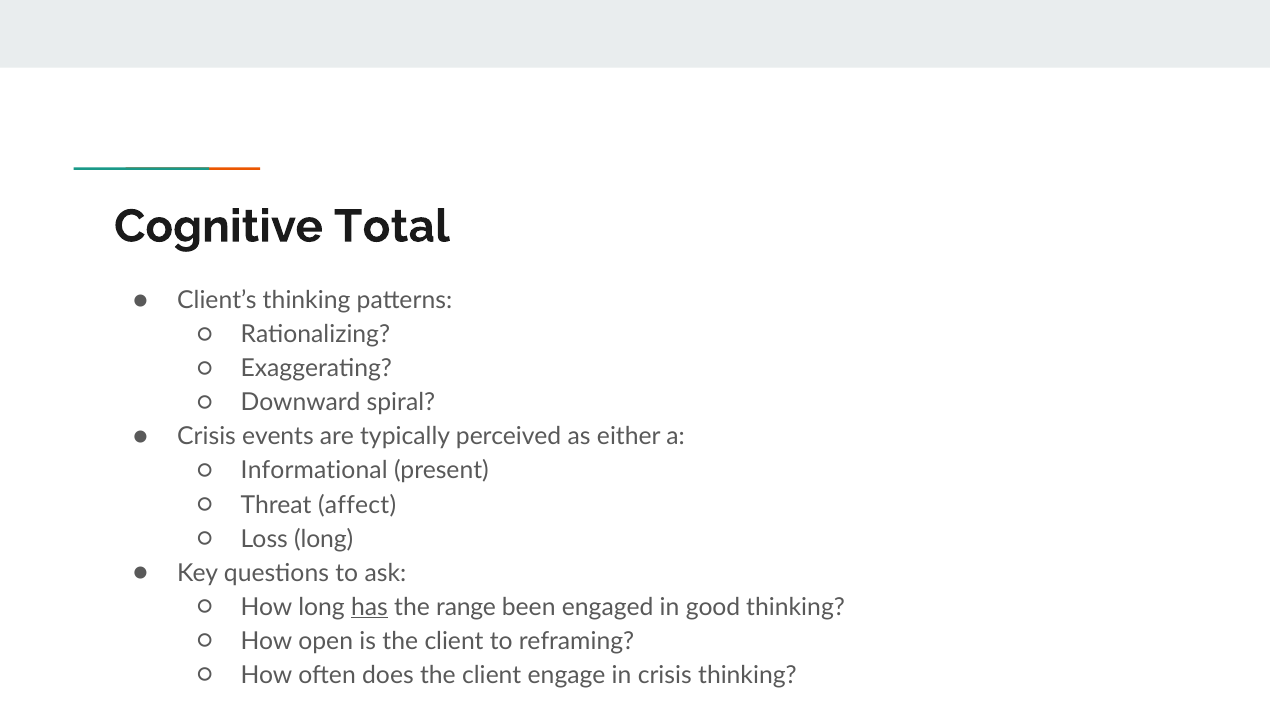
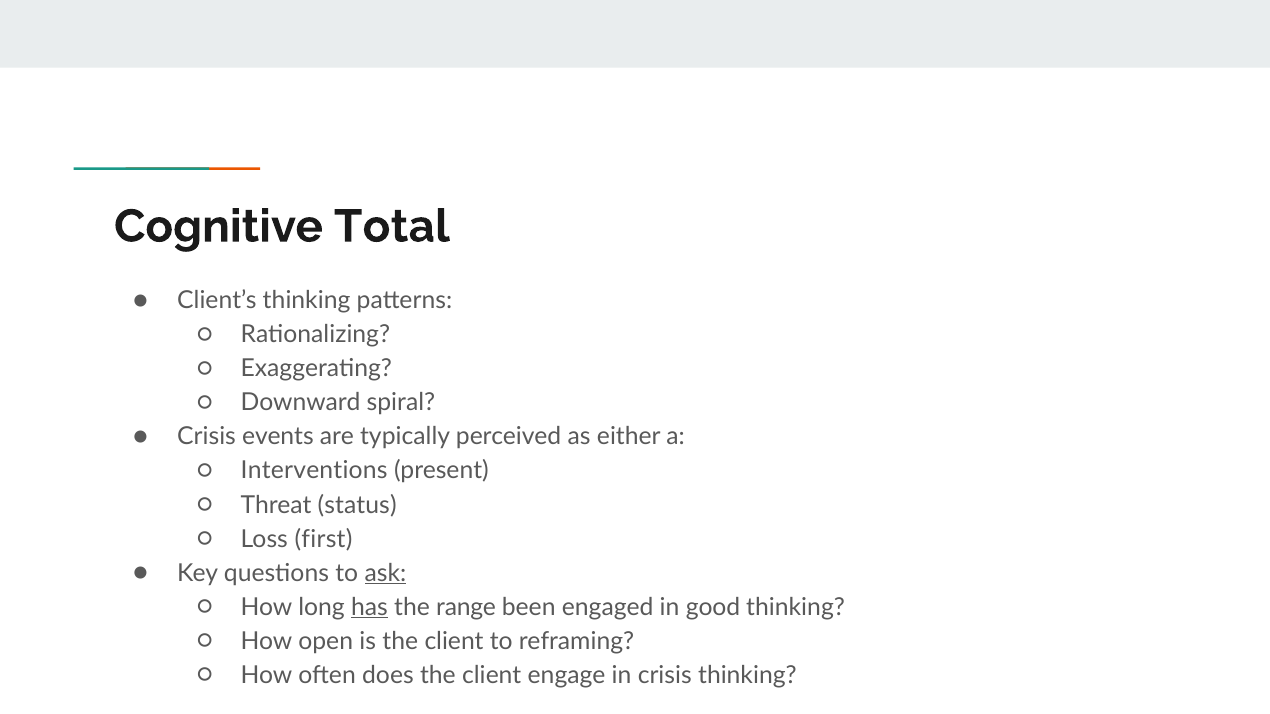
Informational: Informational -> Interventions (314, 471)
affect: affect -> status (357, 505)
Loss long: long -> first (323, 539)
ask underline: none -> present (385, 573)
